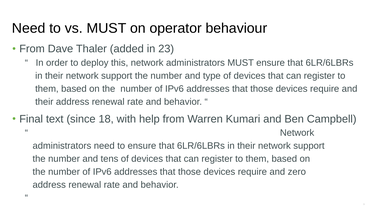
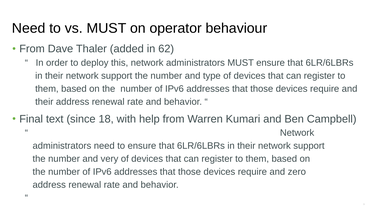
23: 23 -> 62 (166, 49)
tens: tens -> very (109, 159)
